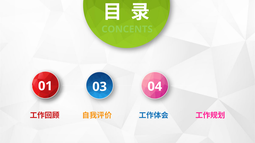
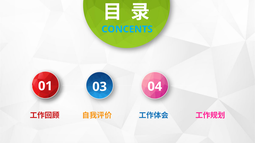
CONCENTS colour: light green -> light blue (127, 29)
